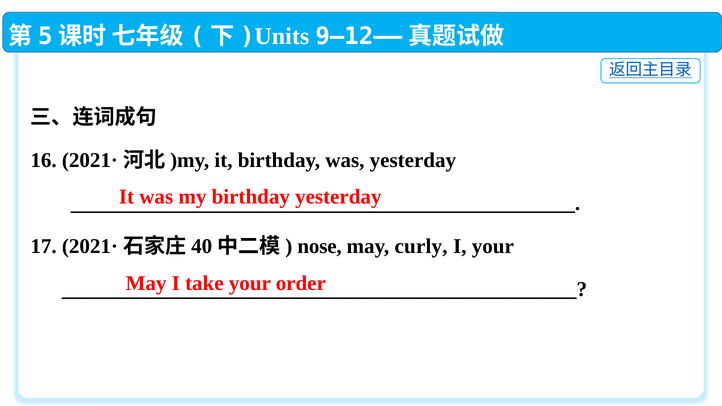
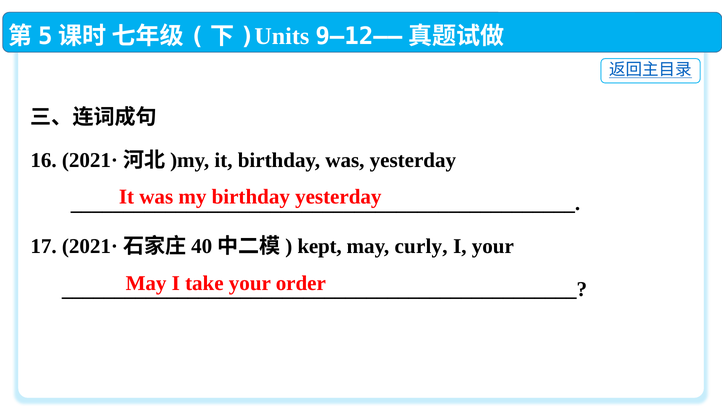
nose: nose -> kept (320, 246)
